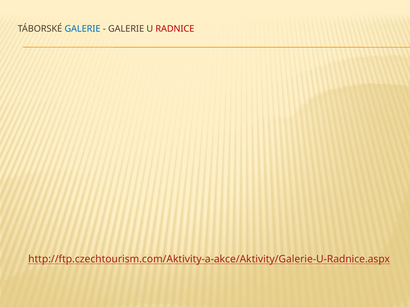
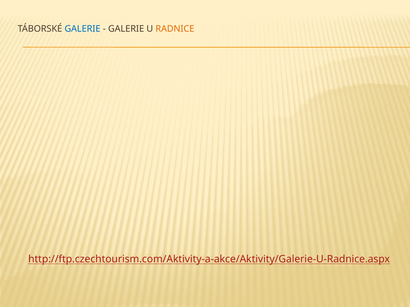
RADNICE colour: red -> orange (175, 29)
